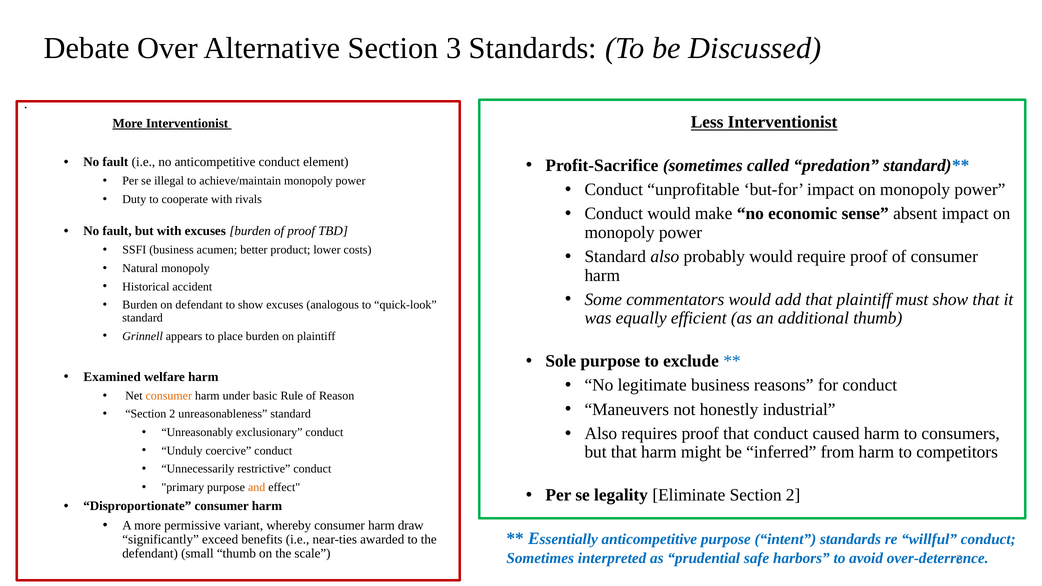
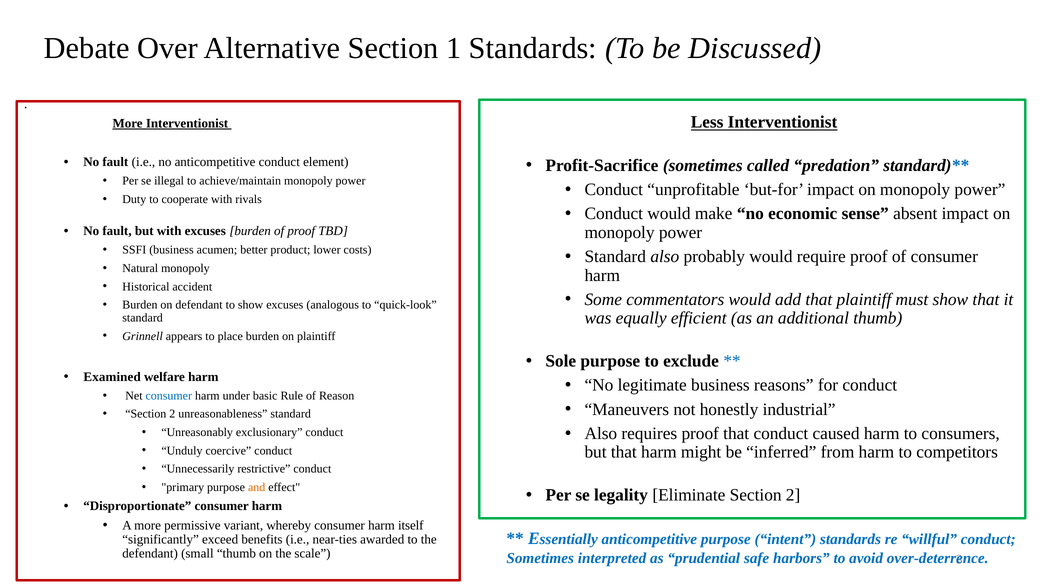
Section 3: 3 -> 1 (454, 48)
consumer colour: orange -> blue (169, 396)
draw: draw -> itself (411, 526)
